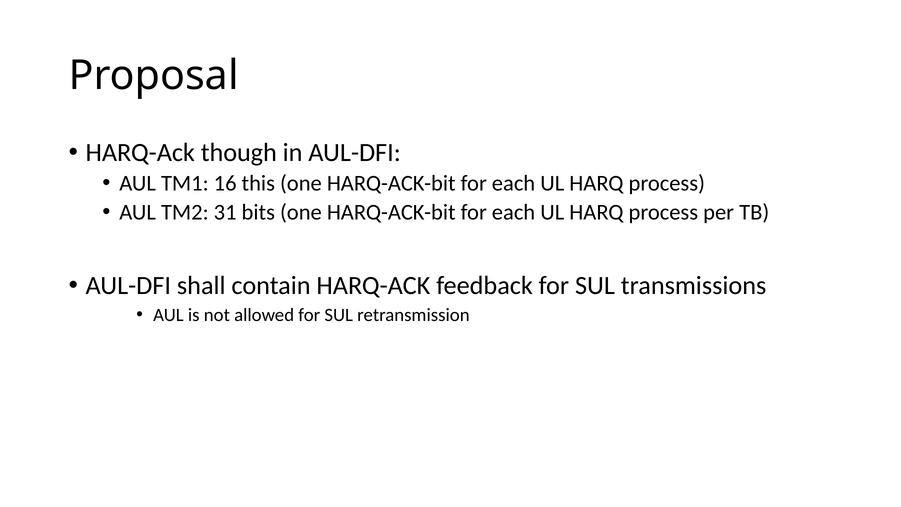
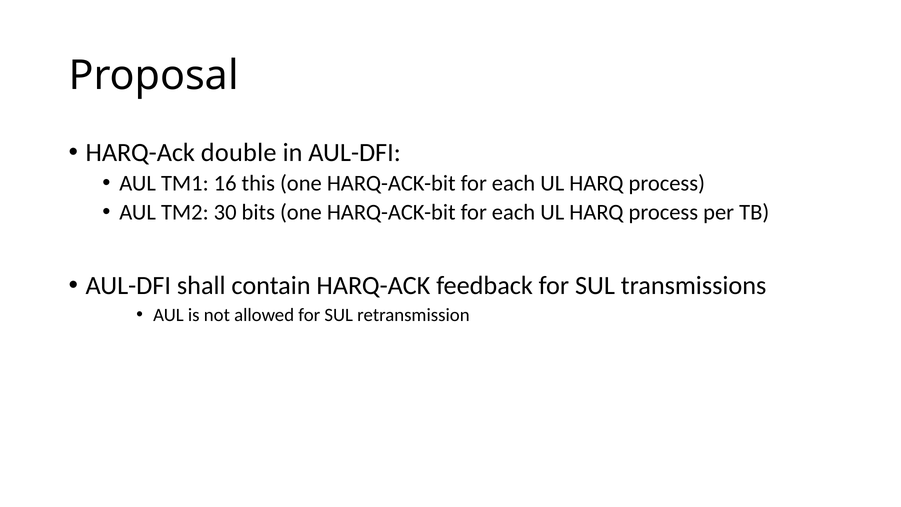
though: though -> double (239, 152)
31: 31 -> 30 (225, 212)
